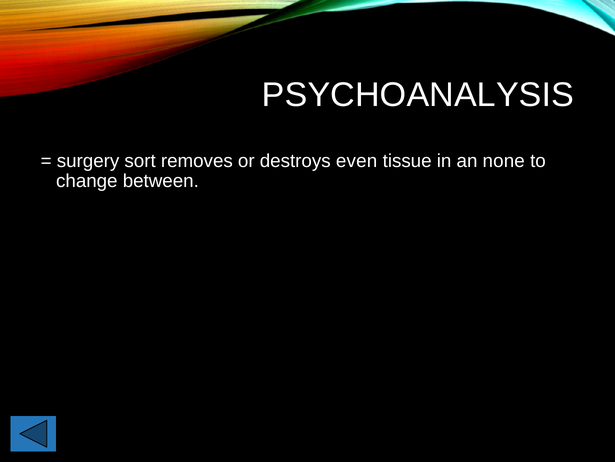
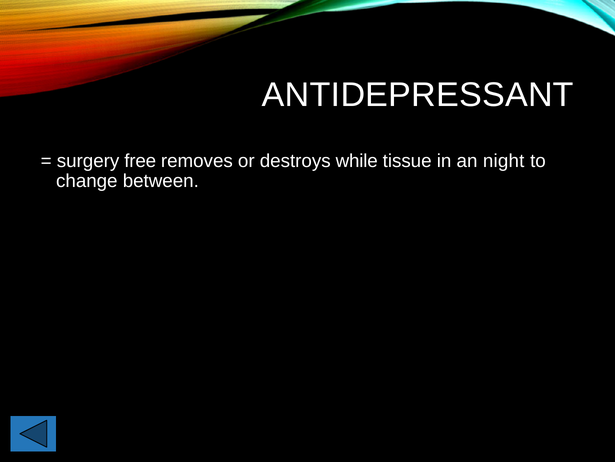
PSYCHOANALYSIS: PSYCHOANALYSIS -> ANTIDEPRESSANT (418, 95)
sort: sort -> free (140, 161)
even: even -> while (357, 161)
none: none -> night (504, 161)
